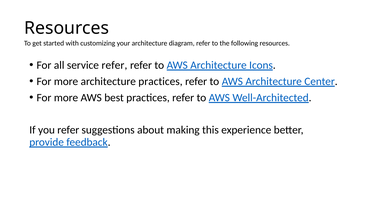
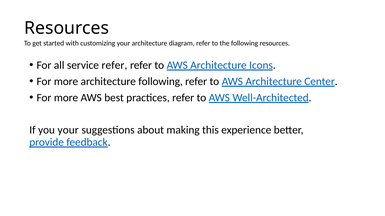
architecture practices: practices -> following (161, 82)
you refer: refer -> your (68, 130)
